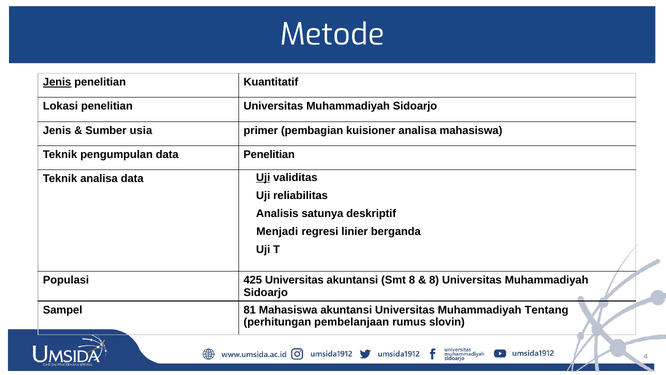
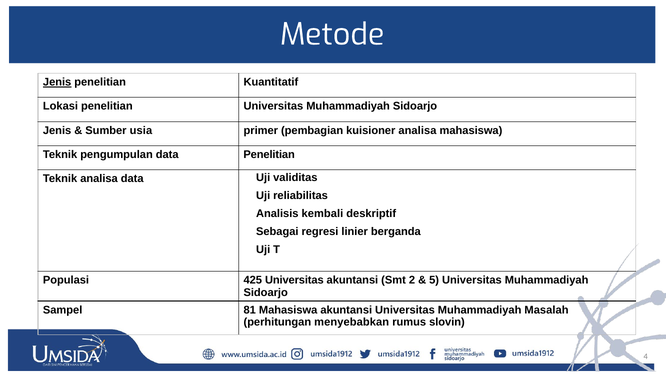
Uji underline: present -> none (263, 177)
satunya: satunya -> kembali (322, 213)
Menjadi: Menjadi -> Sebagai (277, 231)
Smt 8: 8 -> 2 (412, 280)
8: 8 -> 5 (434, 280)
Tentang: Tentang -> Masalah (547, 310)
pembelanjaan: pembelanjaan -> menyebabkan (352, 322)
